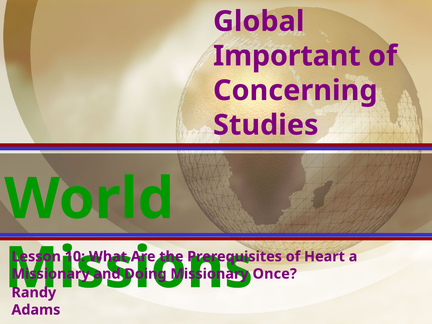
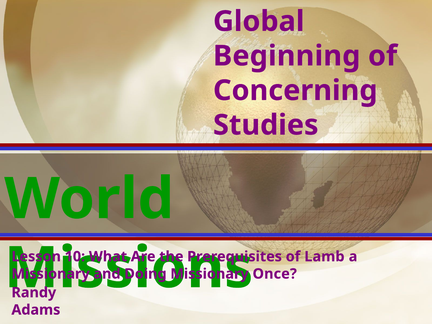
Important: Important -> Beginning (287, 56)
Heart: Heart -> Lamb (324, 257)
